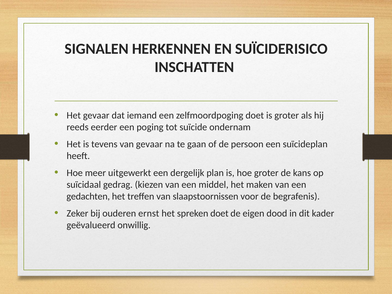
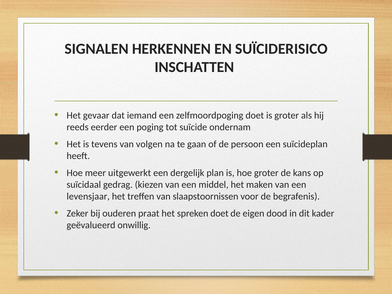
van gevaar: gevaar -> volgen (149, 144)
gedachten: gedachten -> levensjaar (88, 196)
ernst: ernst -> praat (149, 213)
